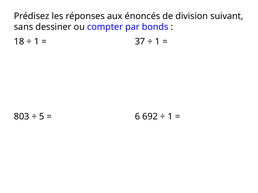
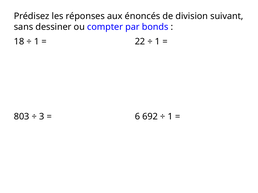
37: 37 -> 22 (140, 42)
5: 5 -> 3 (42, 117)
